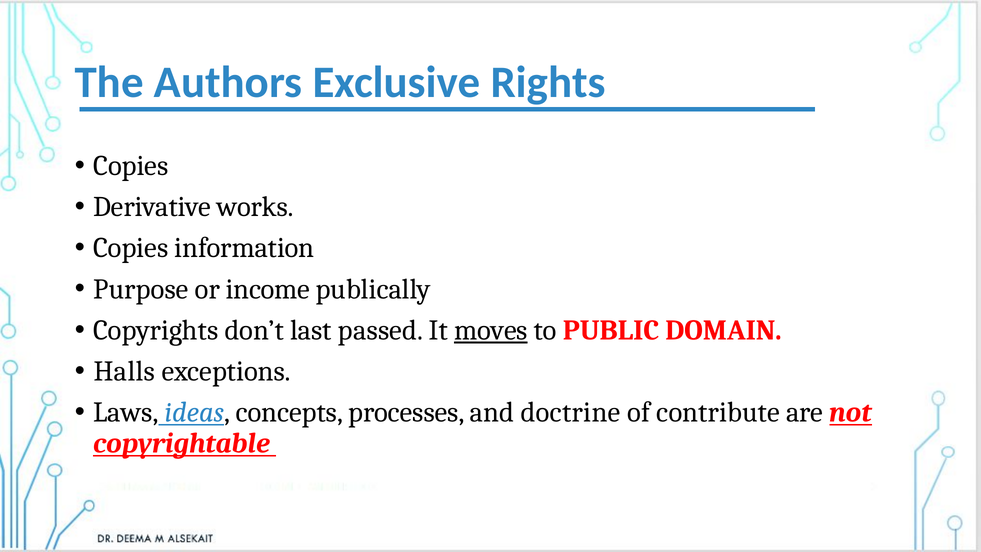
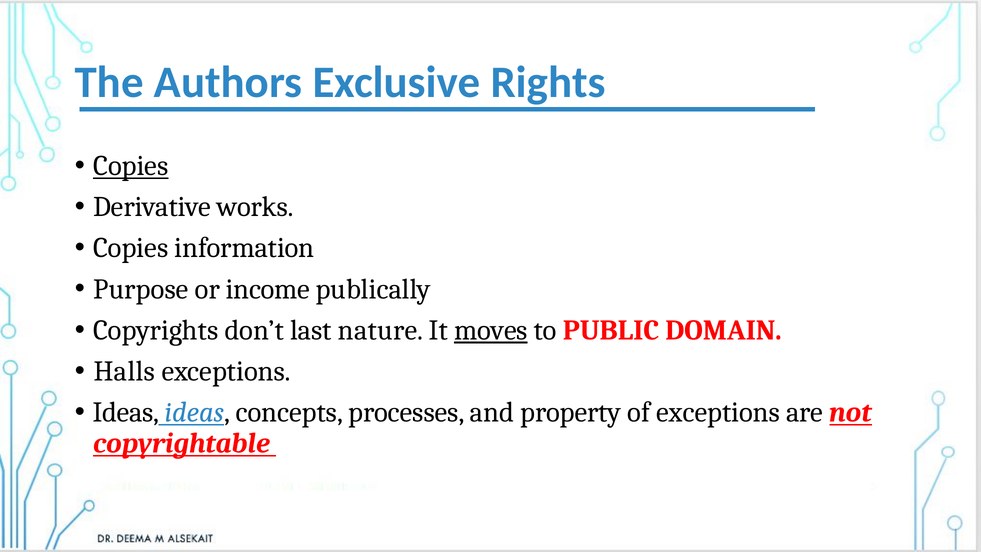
Copies underline: none -> present (131, 166)
passed: passed -> nature (381, 330)
Laws: Laws -> Ideas (126, 412)
doctrine: doctrine -> property (571, 412)
of contribute: contribute -> exceptions (718, 412)
